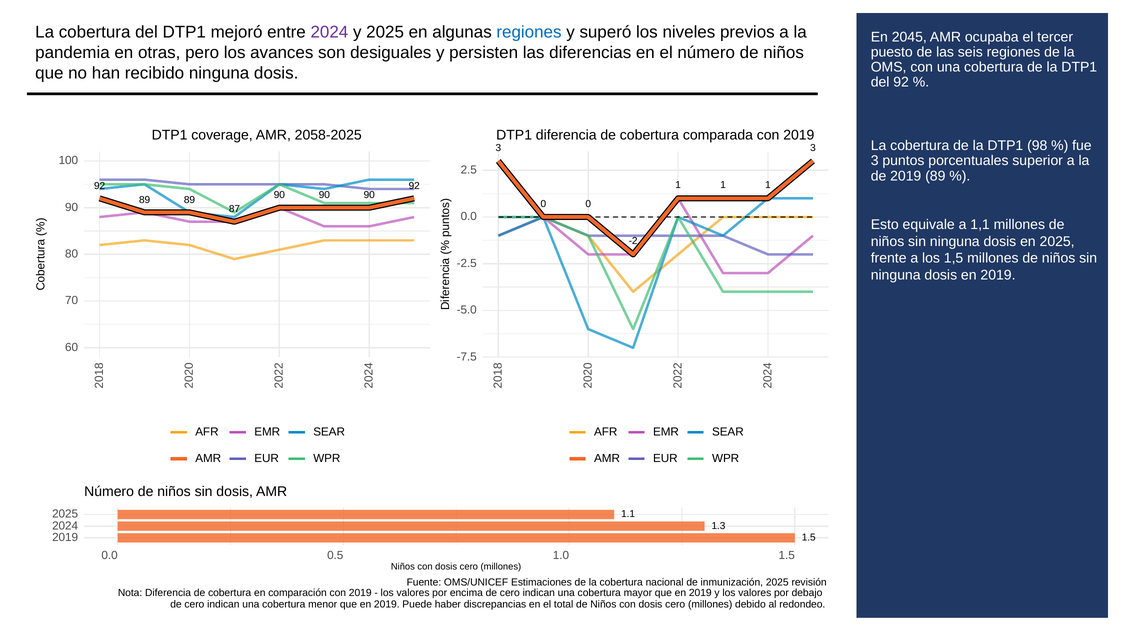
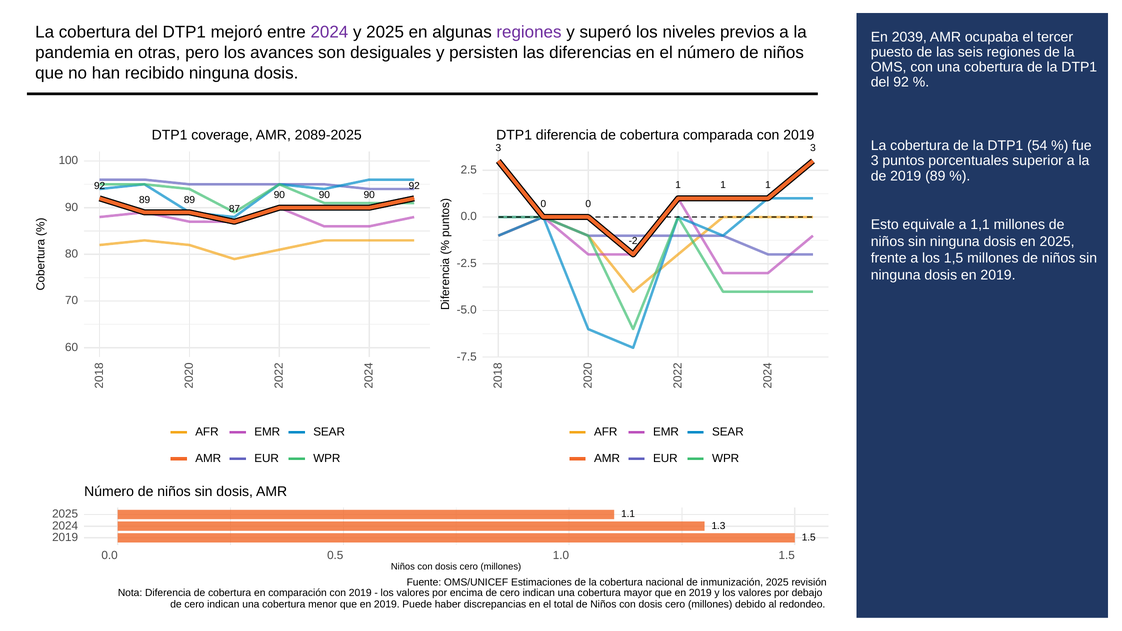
regiones colour: blue -> purple (529, 32)
2045: 2045 -> 2039 (909, 37)
2058-2025: 2058-2025 -> 2089-2025 (328, 135)
98: 98 -> 54 (1037, 146)
